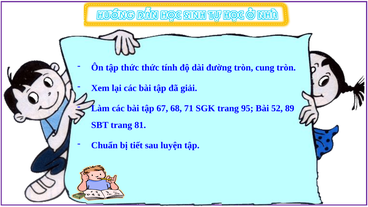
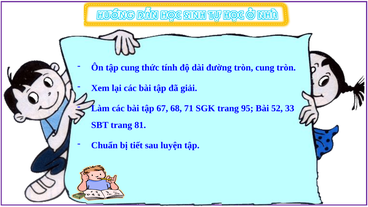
tập thức: thức -> cung (130, 68)
89: 89 -> 33 (290, 108)
